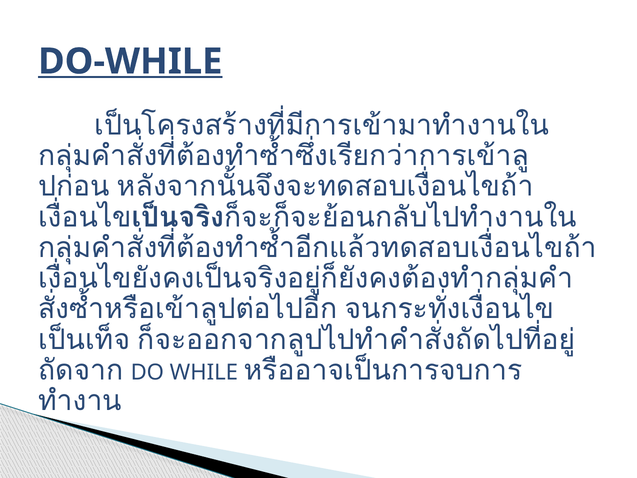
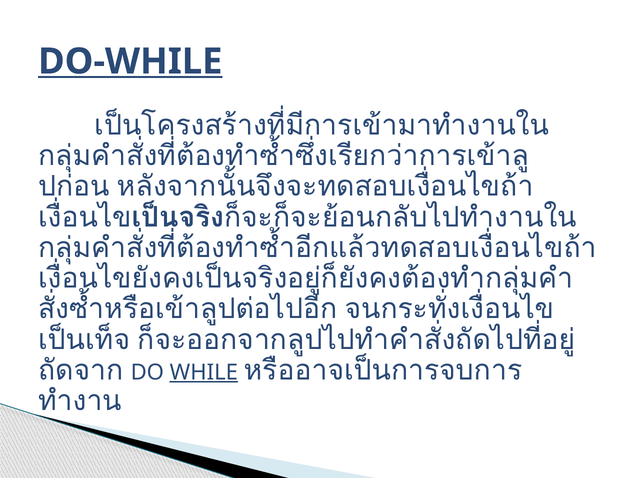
WHILE underline: none -> present (204, 372)
